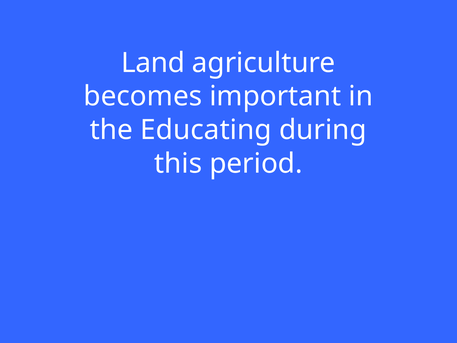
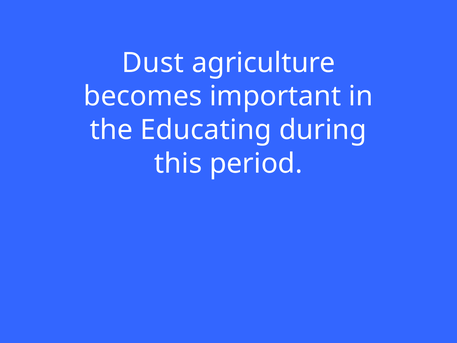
Land: Land -> Dust (153, 63)
